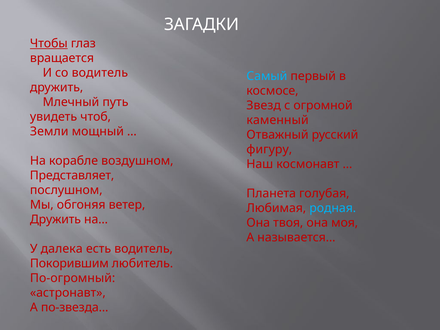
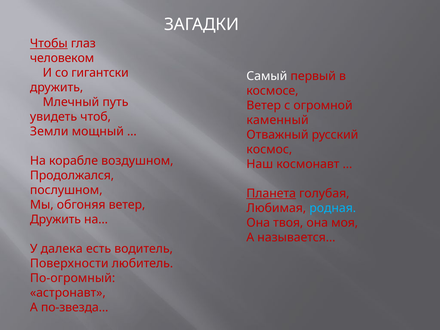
вращается: вращается -> человеком (62, 58)
со водитель: водитель -> гигантски (100, 73)
Самый colour: light blue -> white (267, 76)
Звезд: Звезд -> Ветер (264, 105)
фигуру: фигуру -> космос (269, 149)
Представляет: Представляет -> Продолжался (72, 175)
Планета underline: none -> present (271, 193)
Покорившим: Покорившим -> Поверхности (69, 263)
